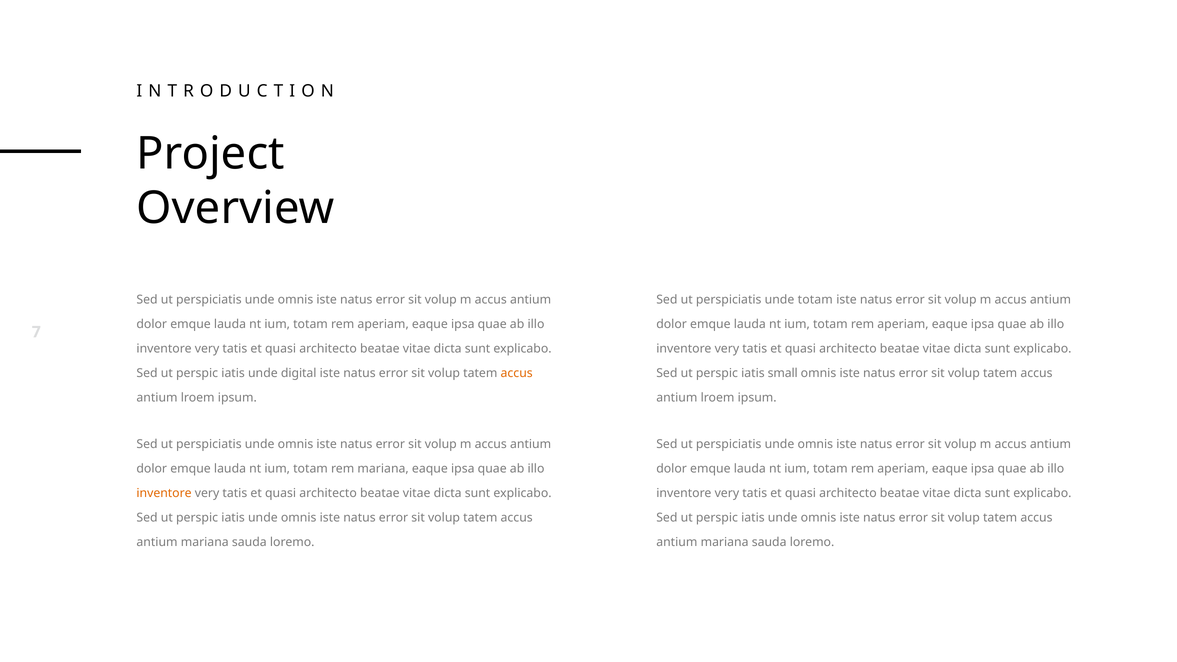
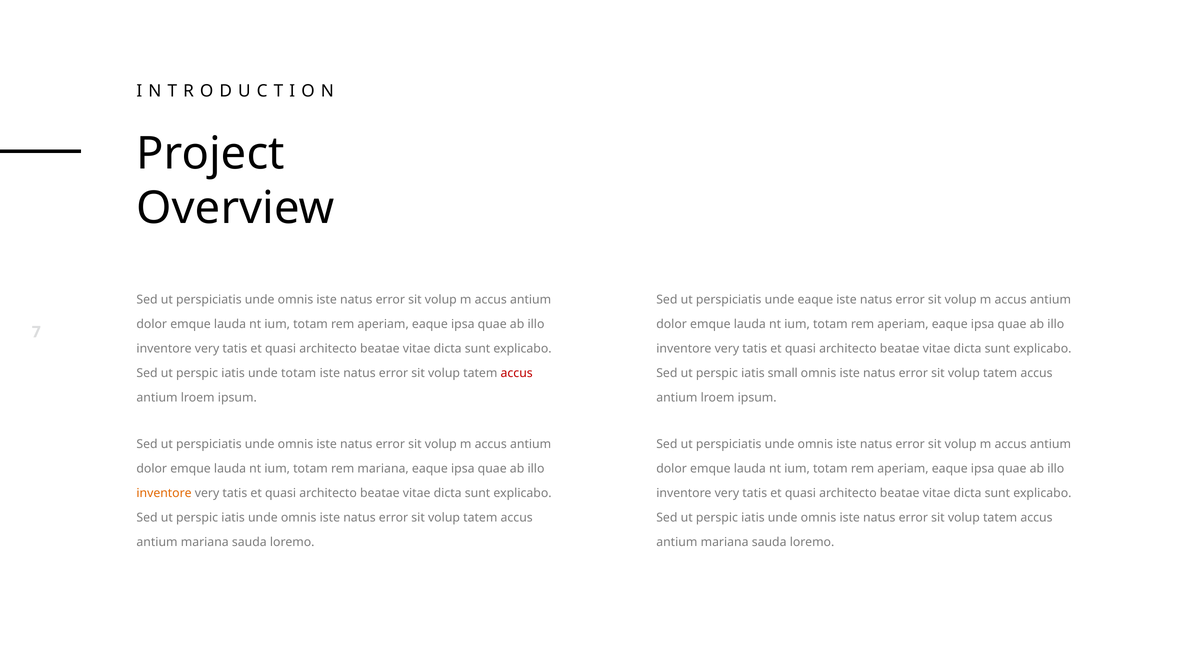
unde totam: totam -> eaque (815, 299)
unde digital: digital -> totam (299, 373)
accus colour: orange -> red (517, 373)
